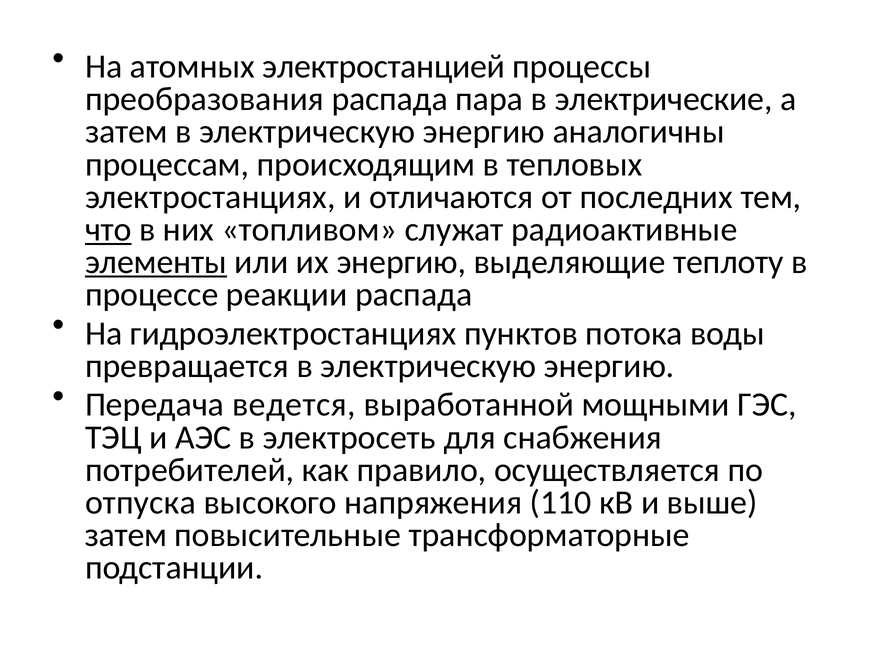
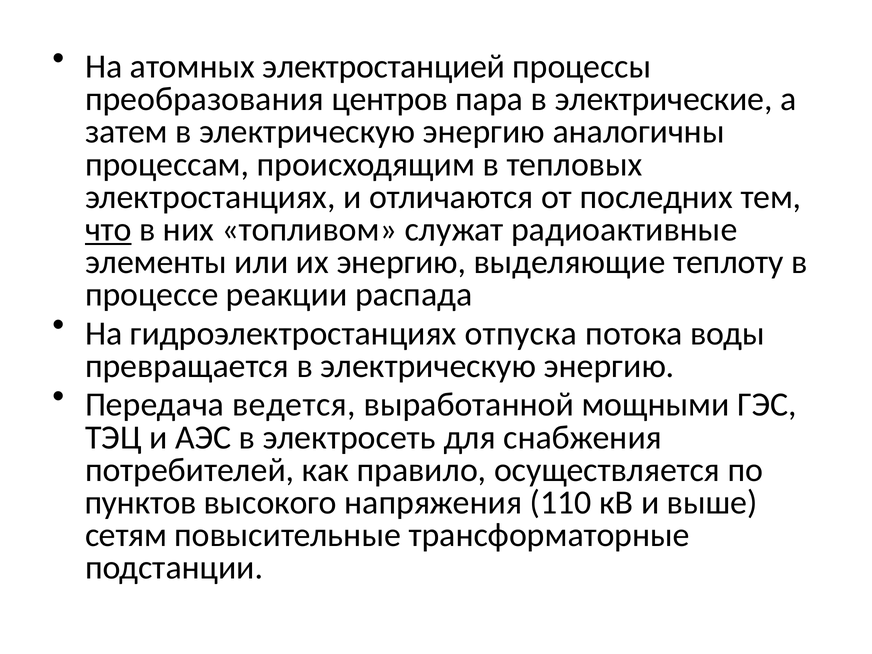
преобразования распада: распада -> центров (390, 99)
элементы underline: present -> none (156, 262)
пунктов: пунктов -> отпуска (521, 333)
отпуска: отпуска -> пунктов (141, 503)
затем: затем -> сетям (126, 535)
